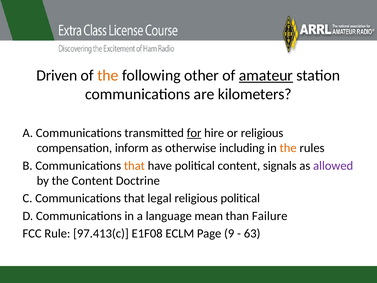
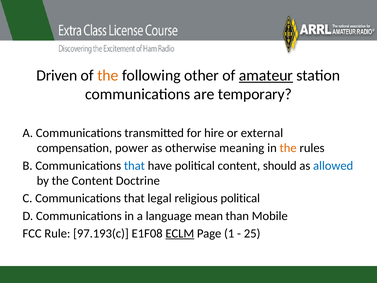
kilometers: kilometers -> temporary (255, 94)
for underline: present -> none (194, 133)
or religious: religious -> external (262, 133)
inform: inform -> power (132, 148)
including: including -> meaning (242, 148)
that colour: orange -> blue (134, 165)
signals: signals -> should (280, 165)
allowed colour: purple -> blue (333, 165)
Failure: Failure -> Mobile (270, 216)
97.413(c: 97.413(c -> 97.193(c (101, 233)
ECLM underline: none -> present (180, 233)
9: 9 -> 1 (229, 233)
63: 63 -> 25 (252, 233)
